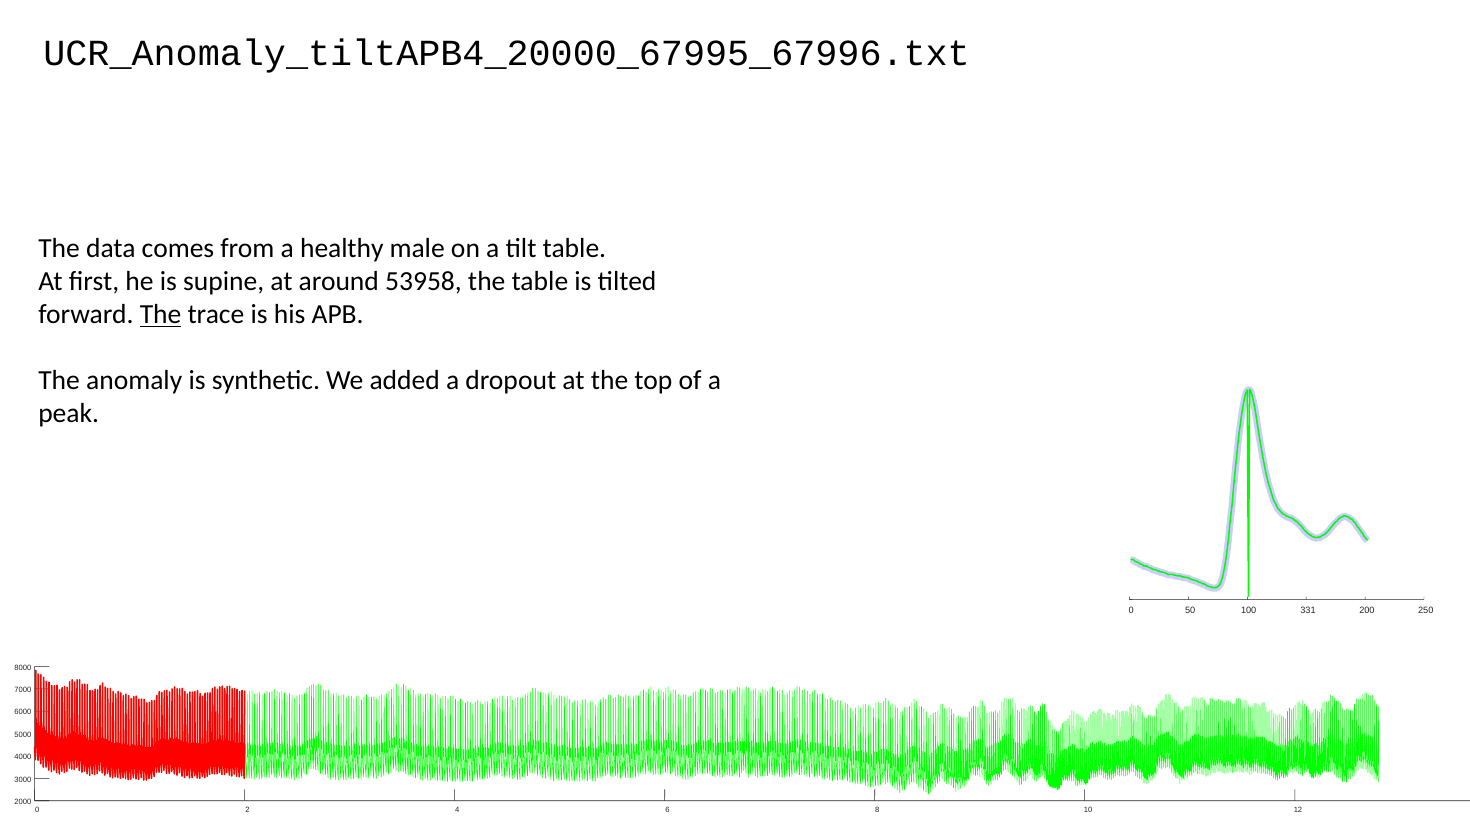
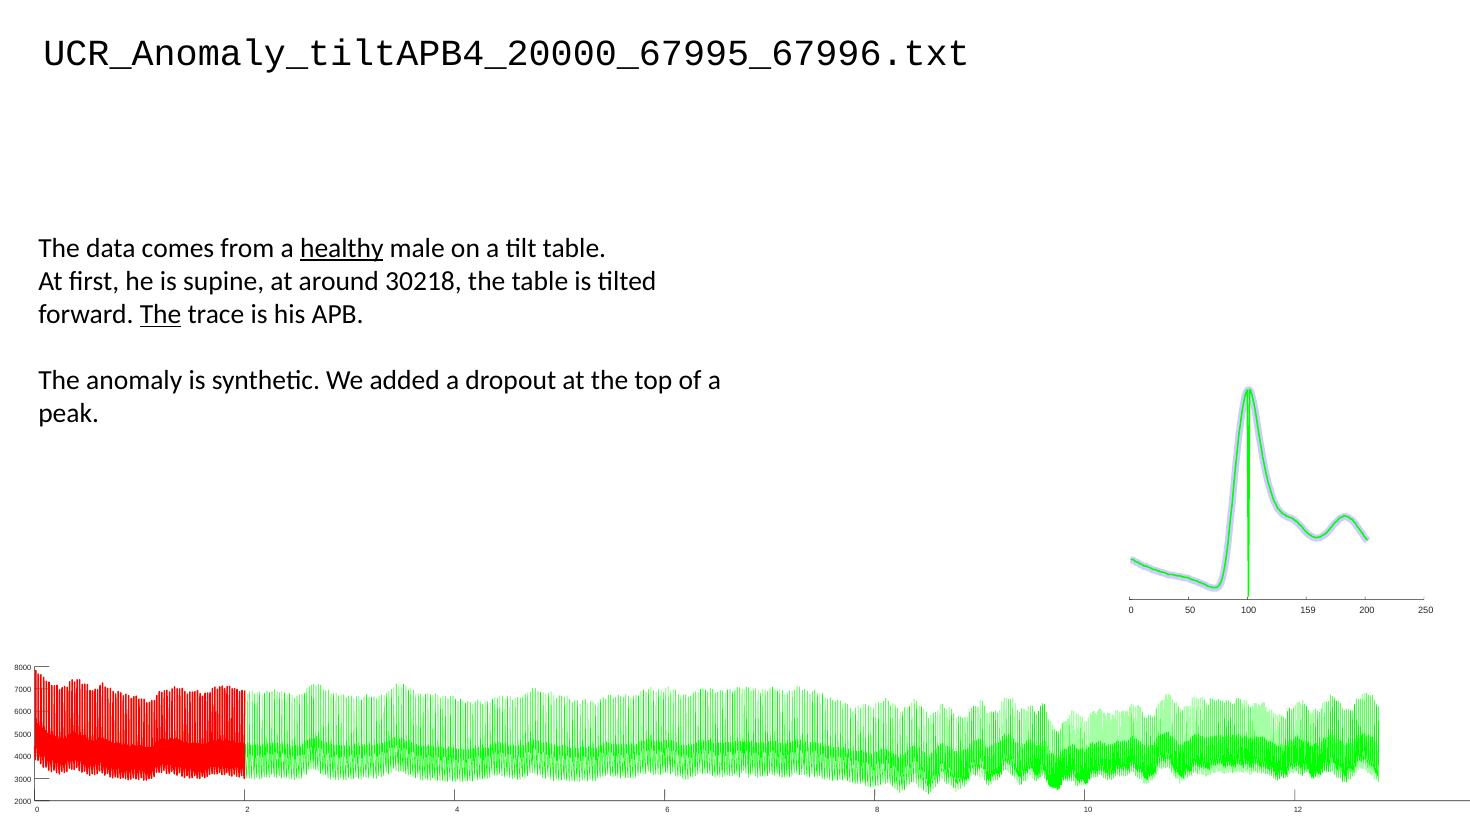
healthy underline: none -> present (342, 248)
53958: 53958 -> 30218 (423, 281)
331: 331 -> 159 (1308, 611)
